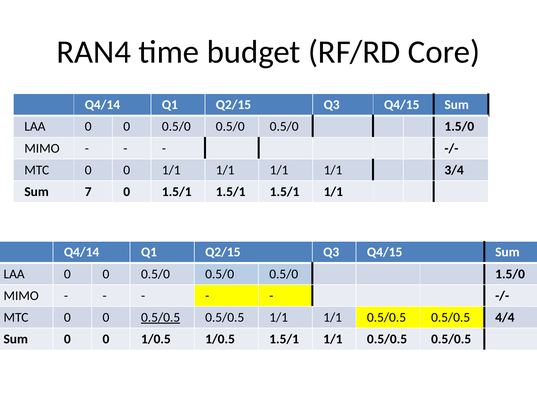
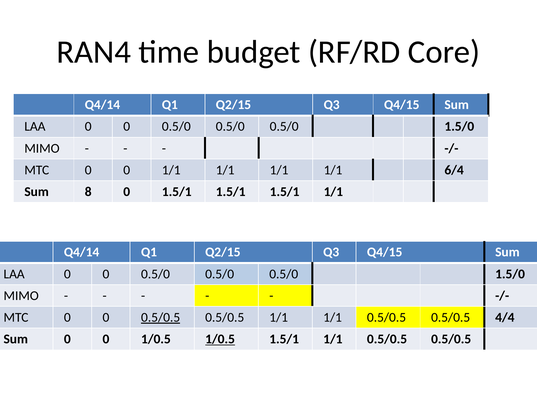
3/4: 3/4 -> 6/4 (454, 170)
7: 7 -> 8 (88, 192)
1/0.5 underline: none -> present (220, 340)
